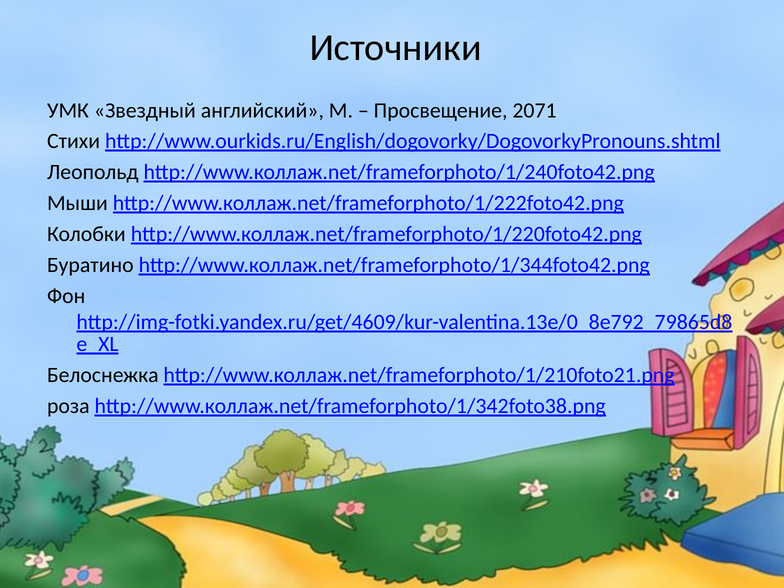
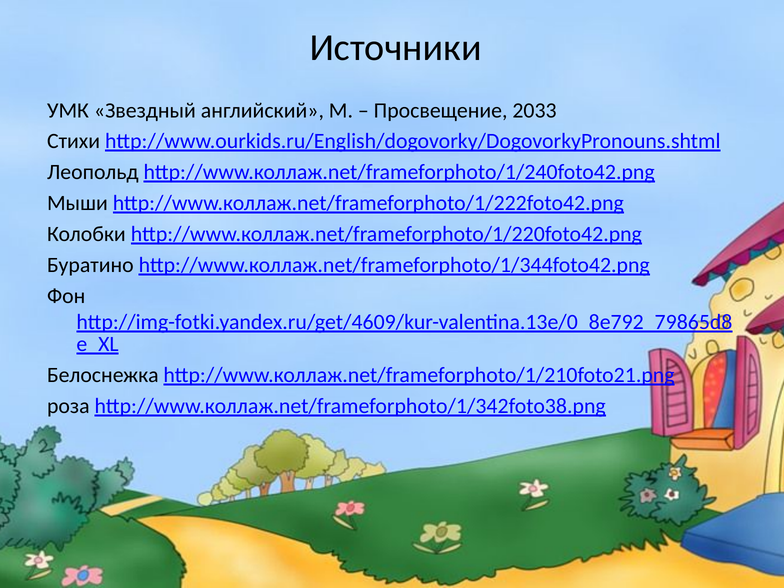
2071: 2071 -> 2033 (535, 110)
